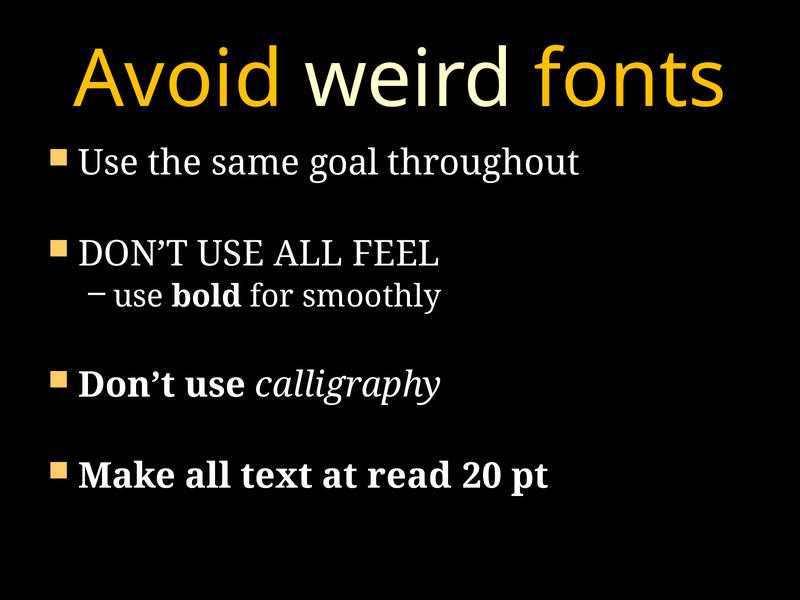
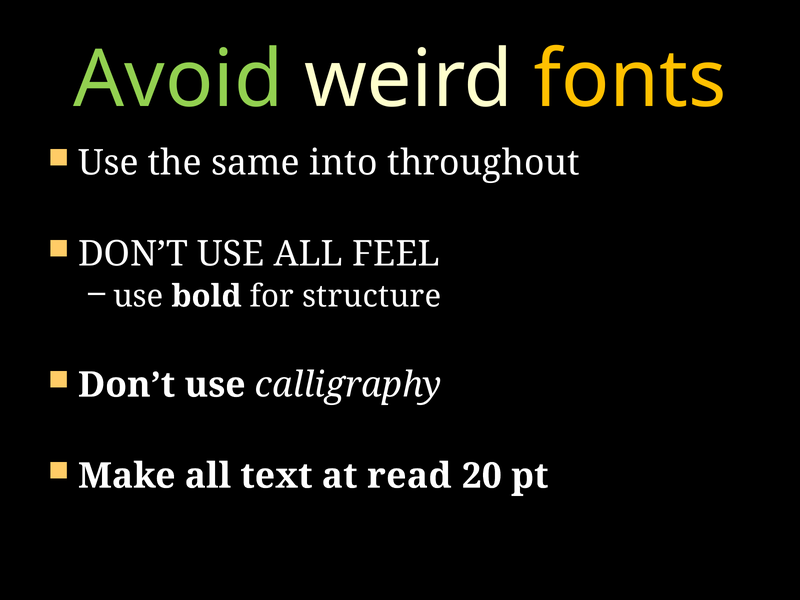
Avoid colour: yellow -> light green (178, 80)
goal: goal -> into (344, 163)
smoothly: smoothly -> structure (372, 296)
